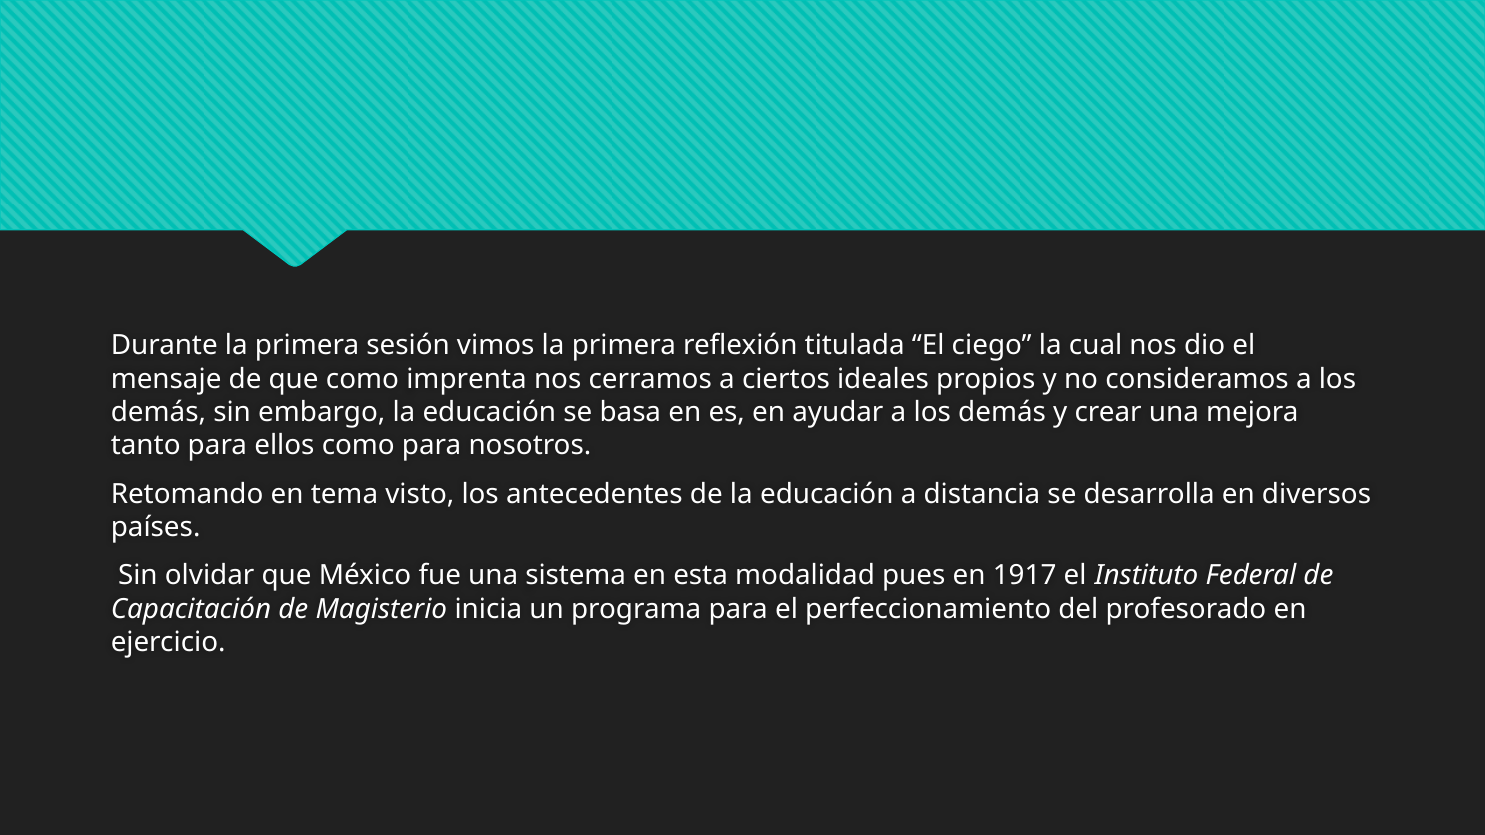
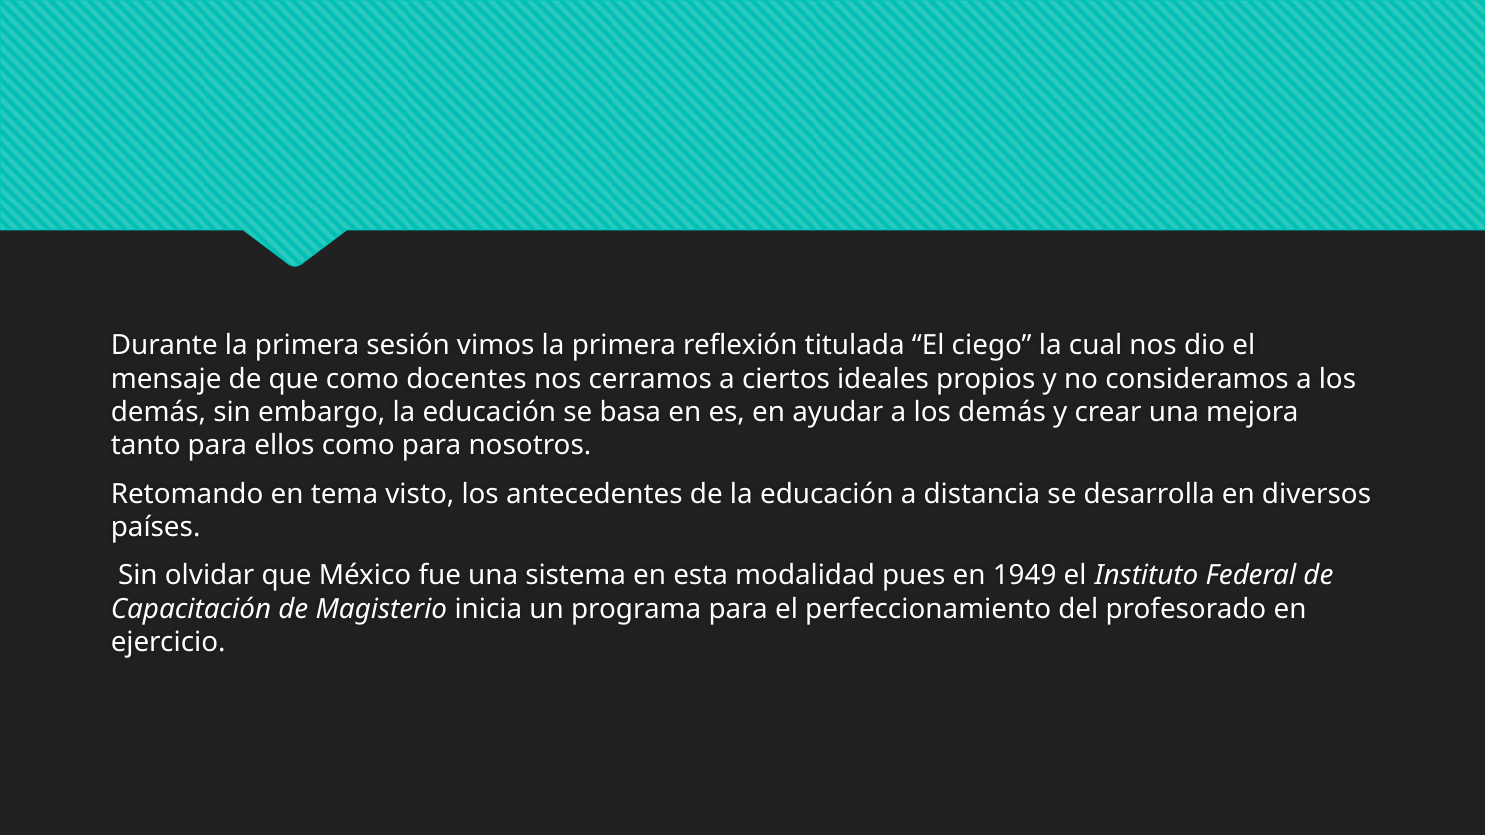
imprenta: imprenta -> docentes (466, 379)
1917: 1917 -> 1949 (1025, 576)
